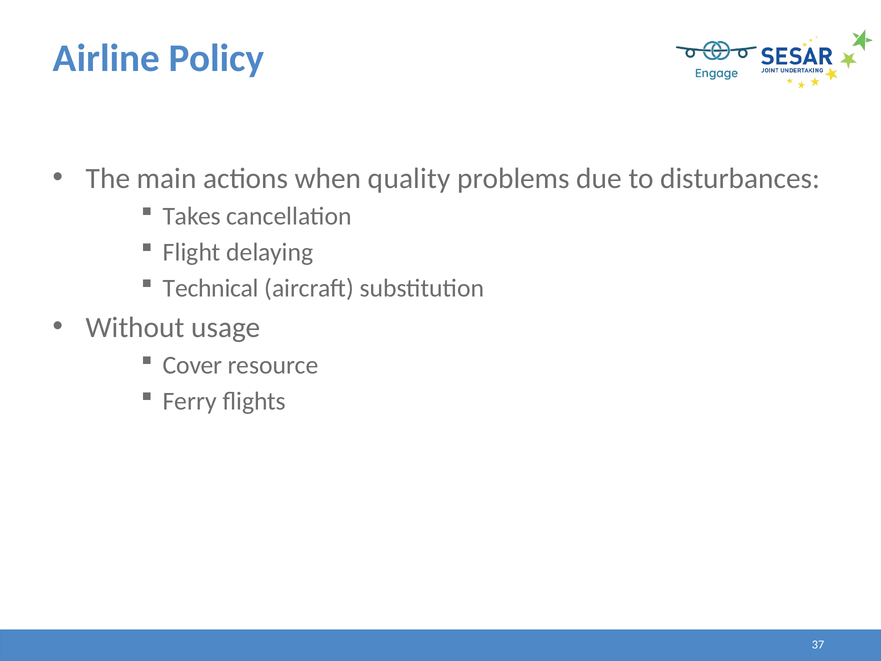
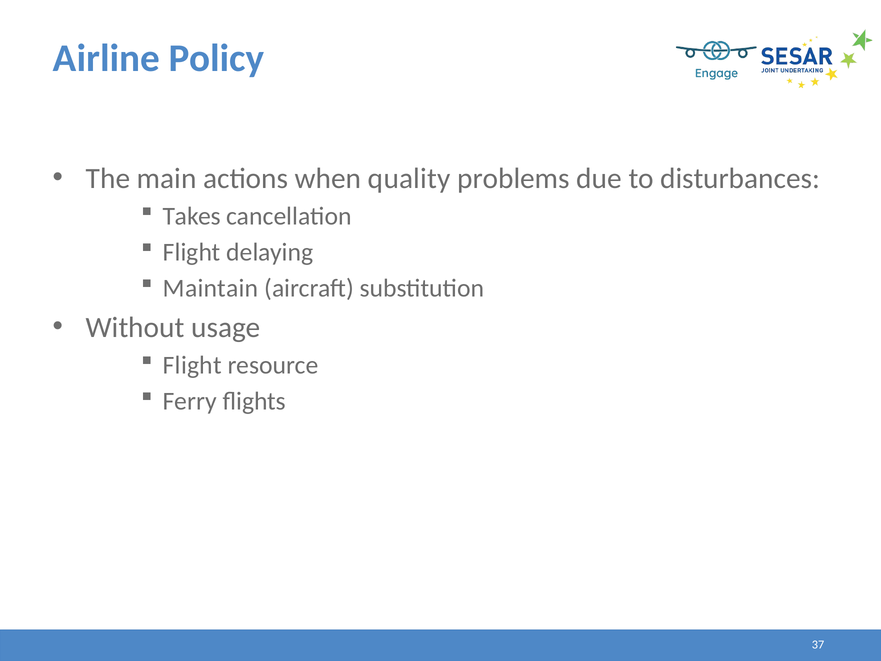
Technical: Technical -> Maintain (211, 288)
Cover: Cover -> Flight (192, 365)
